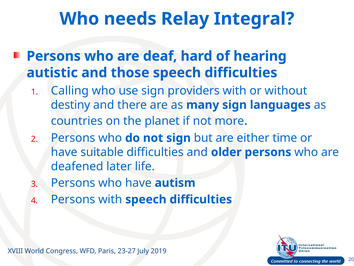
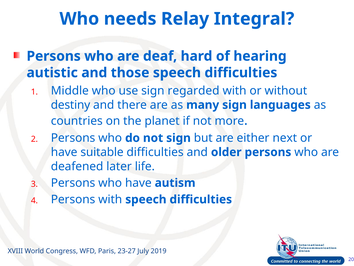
Calling: Calling -> Middle (70, 91)
providers: providers -> regarded (194, 91)
time: time -> next (285, 138)
